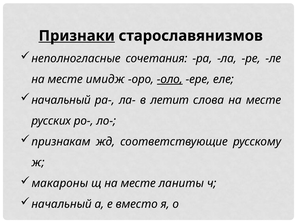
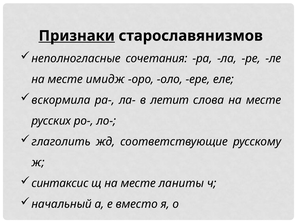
оло underline: present -> none (170, 79)
начальный: начальный -> вскормила (61, 100)
признакам: признакам -> глаголить (61, 142)
макароны: макароны -> синтаксис (60, 183)
